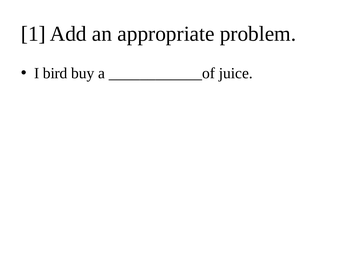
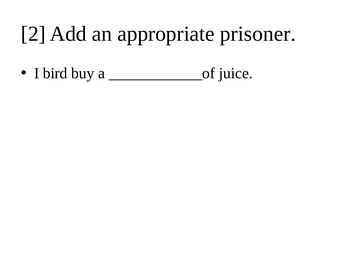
1: 1 -> 2 (33, 34)
problem: problem -> prisoner (258, 34)
